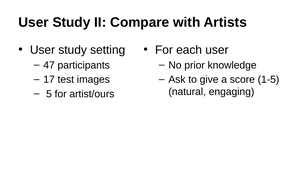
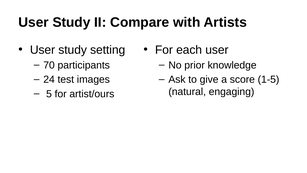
47: 47 -> 70 (49, 65)
17: 17 -> 24 (49, 79)
